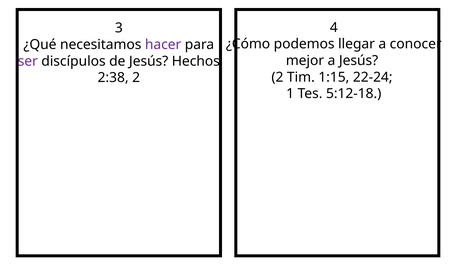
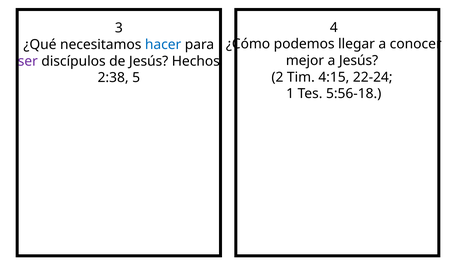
hacer colour: purple -> blue (163, 45)
1:15: 1:15 -> 4:15 (334, 77)
2:38 2: 2 -> 5 (136, 78)
5:12-18: 5:12-18 -> 5:56-18 (354, 94)
